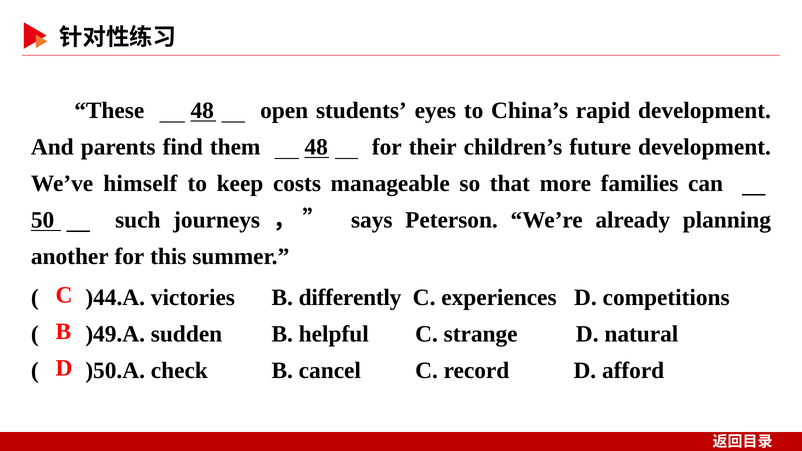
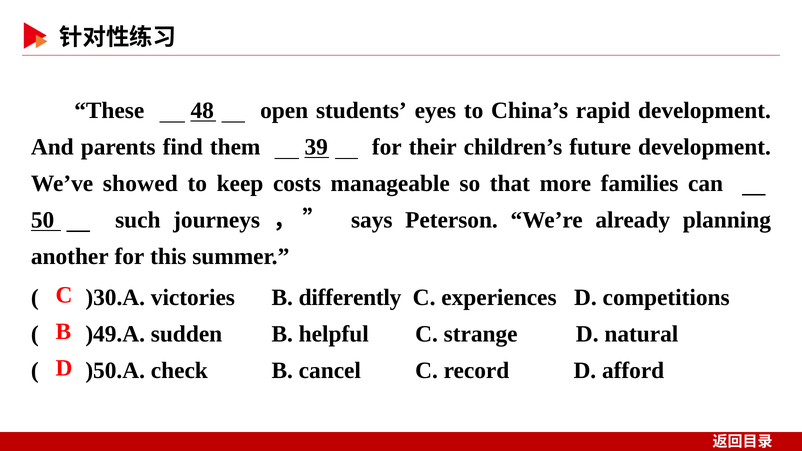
them 48: 48 -> 39 (316, 147)
himself: himself -> showed (140, 184)
)44.A: )44.A -> )30.A (115, 298)
